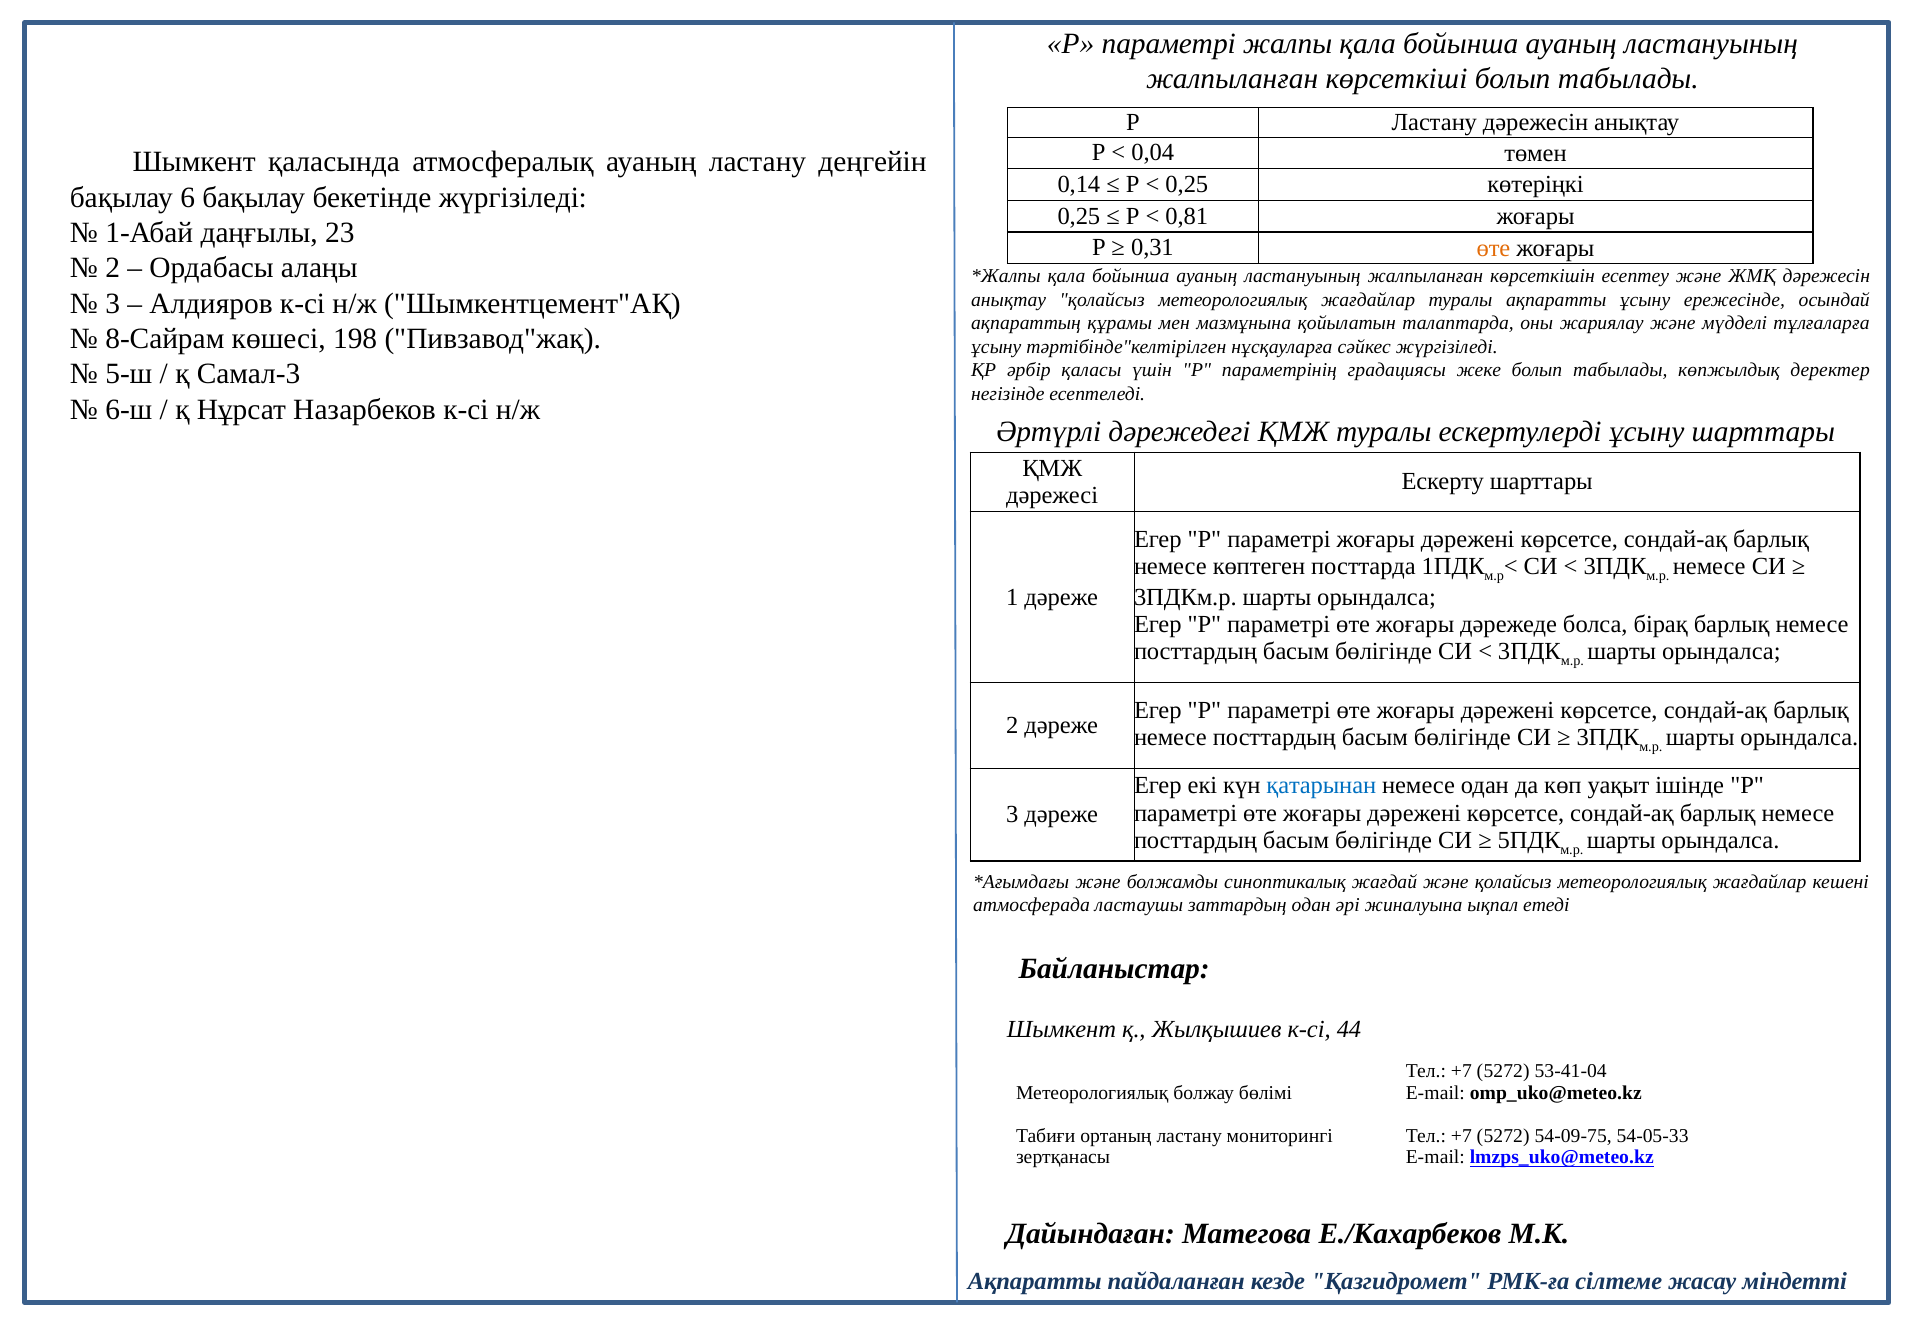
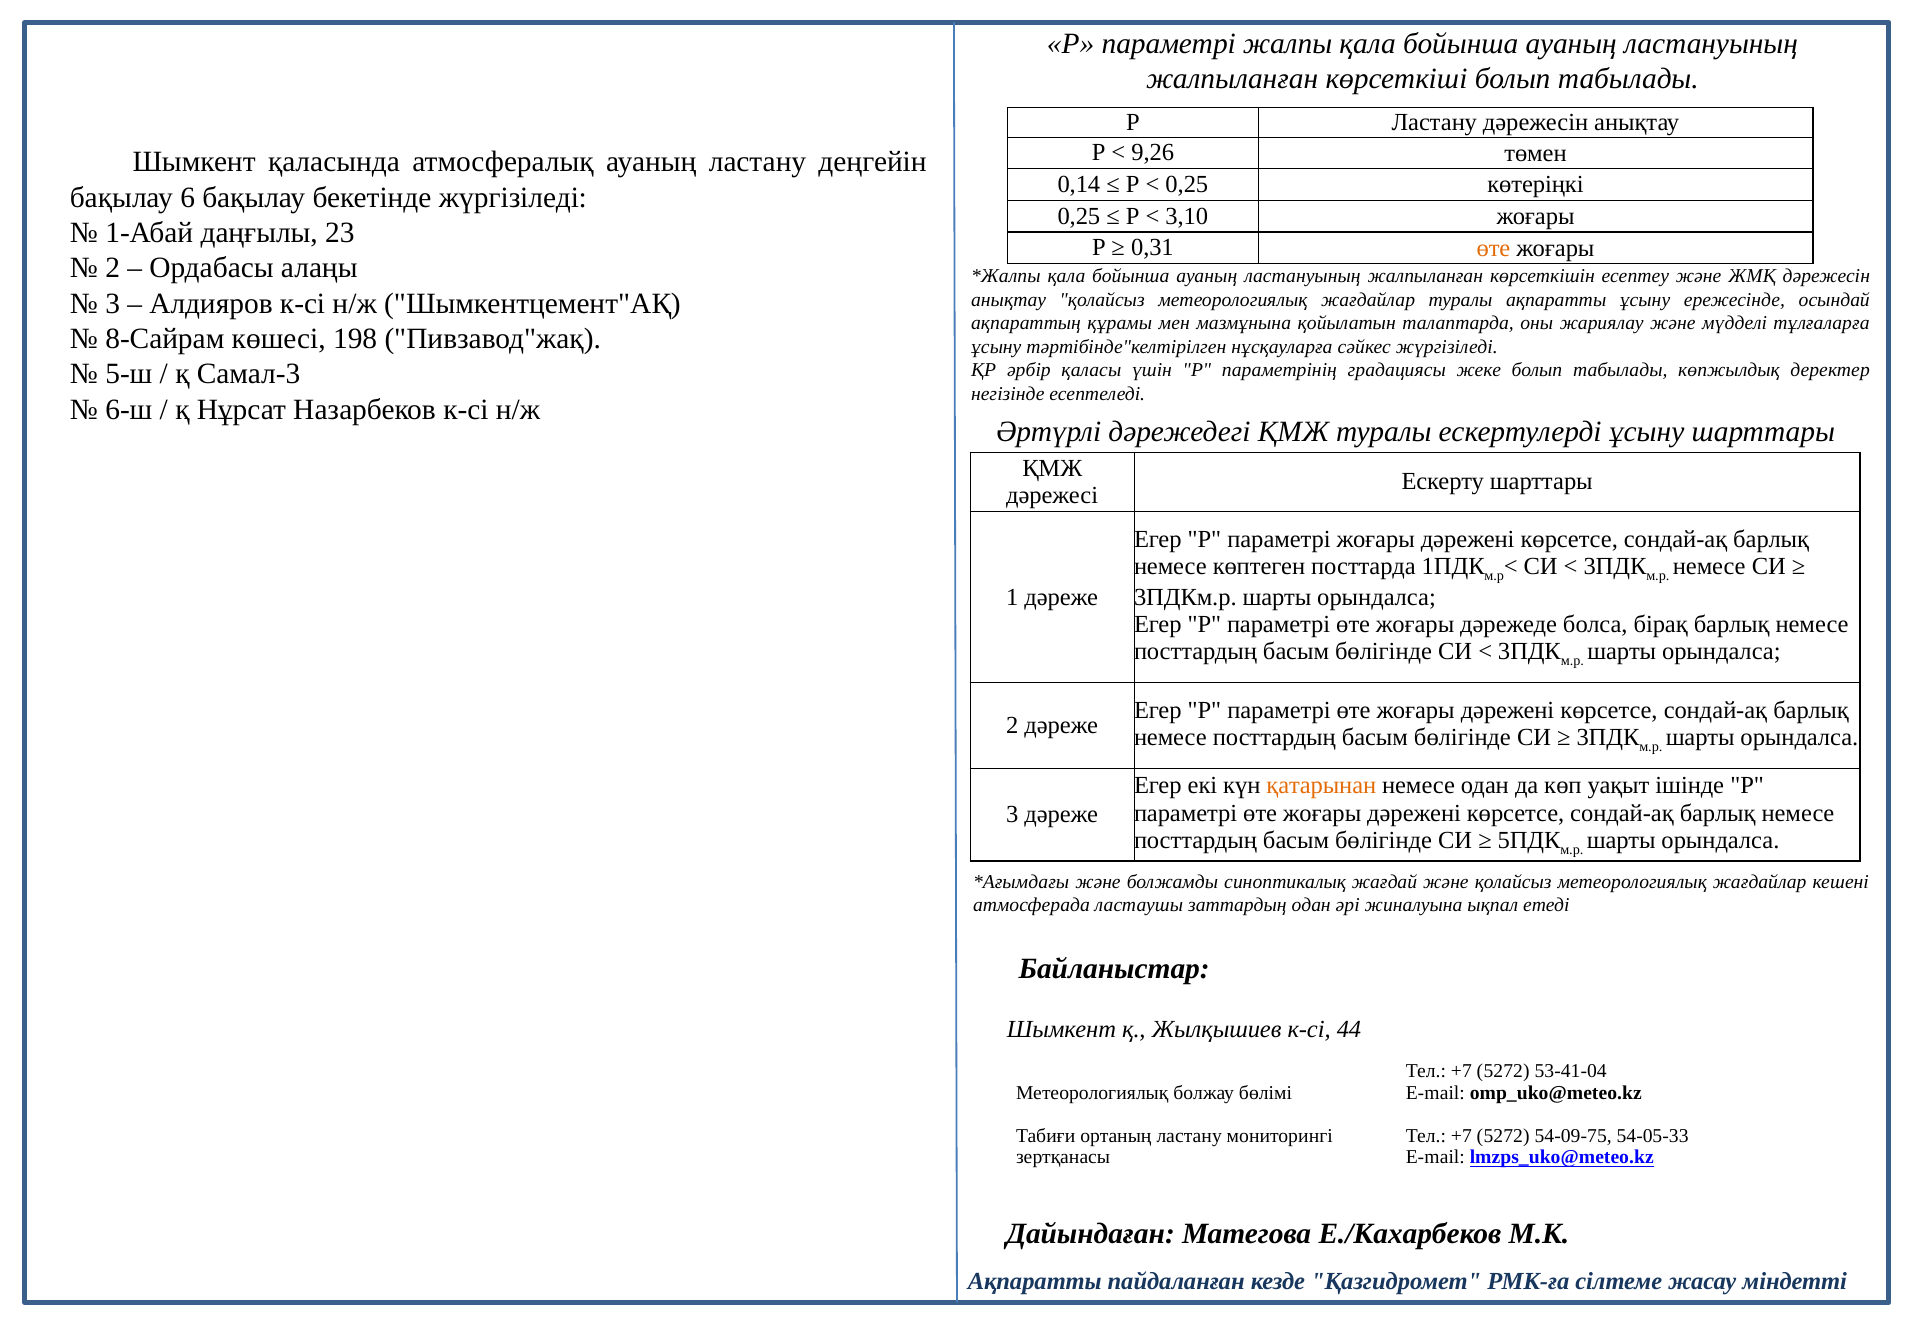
0,04: 0,04 -> 9,26 (1153, 153)
0,81: 0,81 -> 3,10 (1187, 216)
қатарынан colour: blue -> orange (1321, 786)
